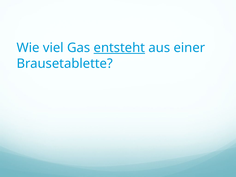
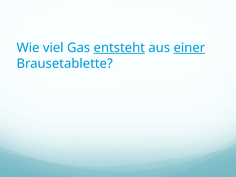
einer underline: none -> present (189, 48)
